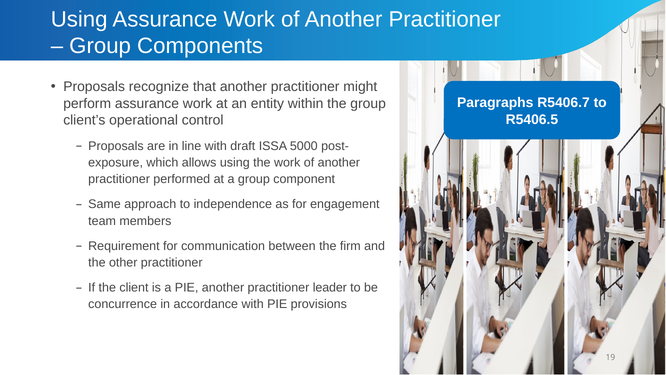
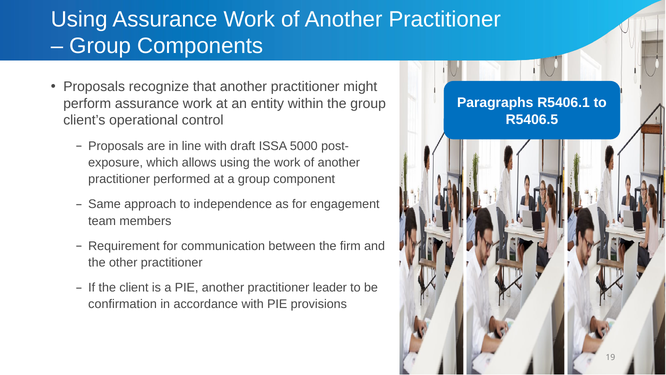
R5406.7: R5406.7 -> R5406.1 (564, 103)
concurrence: concurrence -> confirmation (123, 304)
